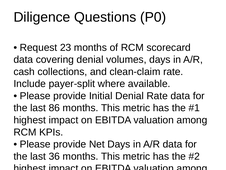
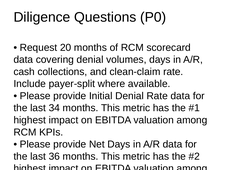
23: 23 -> 20 (66, 47)
86: 86 -> 34 (54, 108)
